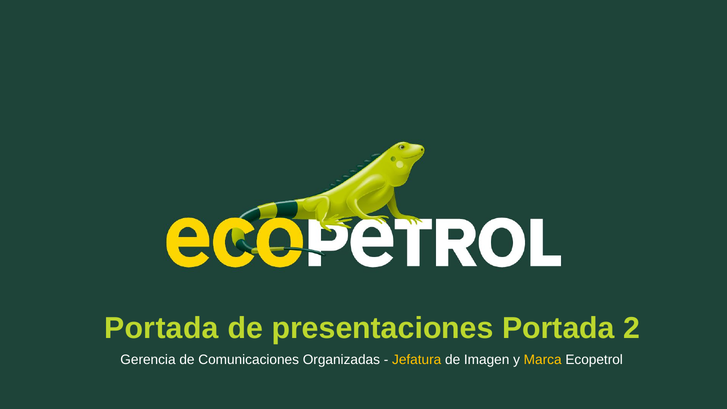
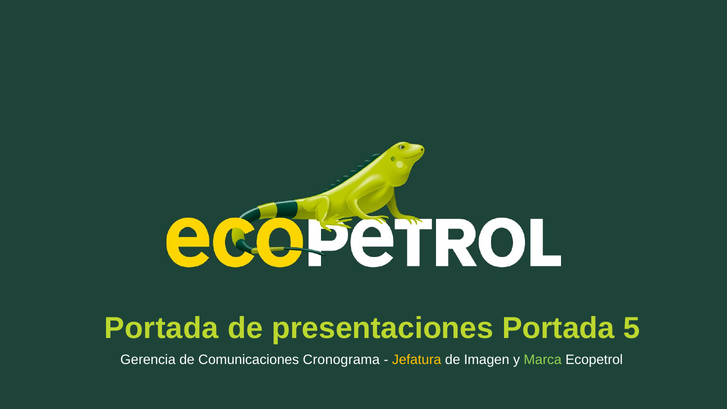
2: 2 -> 5 (631, 328)
Organizadas: Organizadas -> Cronograma (341, 360)
Marca colour: yellow -> light green (543, 360)
